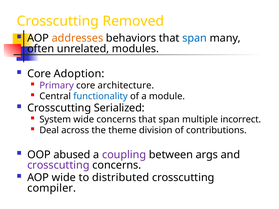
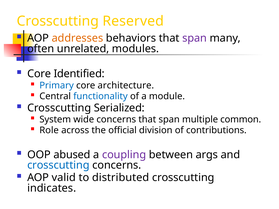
Removed: Removed -> Reserved (133, 21)
span colour: blue -> purple (195, 38)
Adoption: Adoption -> Identified (79, 74)
Primary colour: purple -> blue (57, 85)
incorrect: incorrect -> common (241, 120)
Deal: Deal -> Role (49, 130)
theme: theme -> official (122, 130)
crosscutting colour: purple -> blue (58, 165)
AOP wide: wide -> valid (64, 178)
compiler: compiler -> indicates (52, 188)
